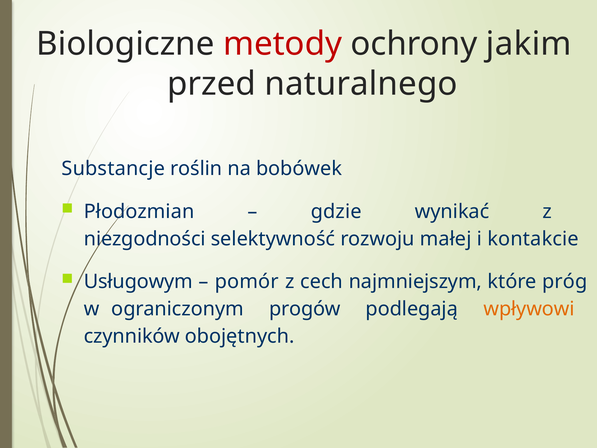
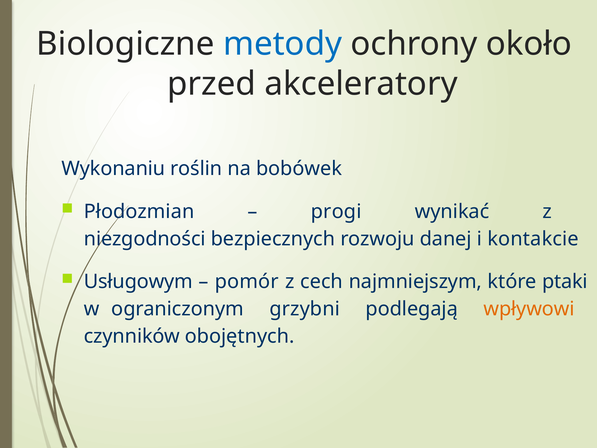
metody colour: red -> blue (282, 44)
jakim: jakim -> około (529, 44)
naturalnego: naturalnego -> akceleratory (361, 84)
Substancje: Substancje -> Wykonaniu (113, 168)
gdzie: gdzie -> progi (336, 211)
selektywność: selektywność -> bezpiecznych (273, 239)
małej: małej -> danej (446, 239)
próg: próg -> ptaki (565, 282)
progów: progów -> grzybni (305, 309)
